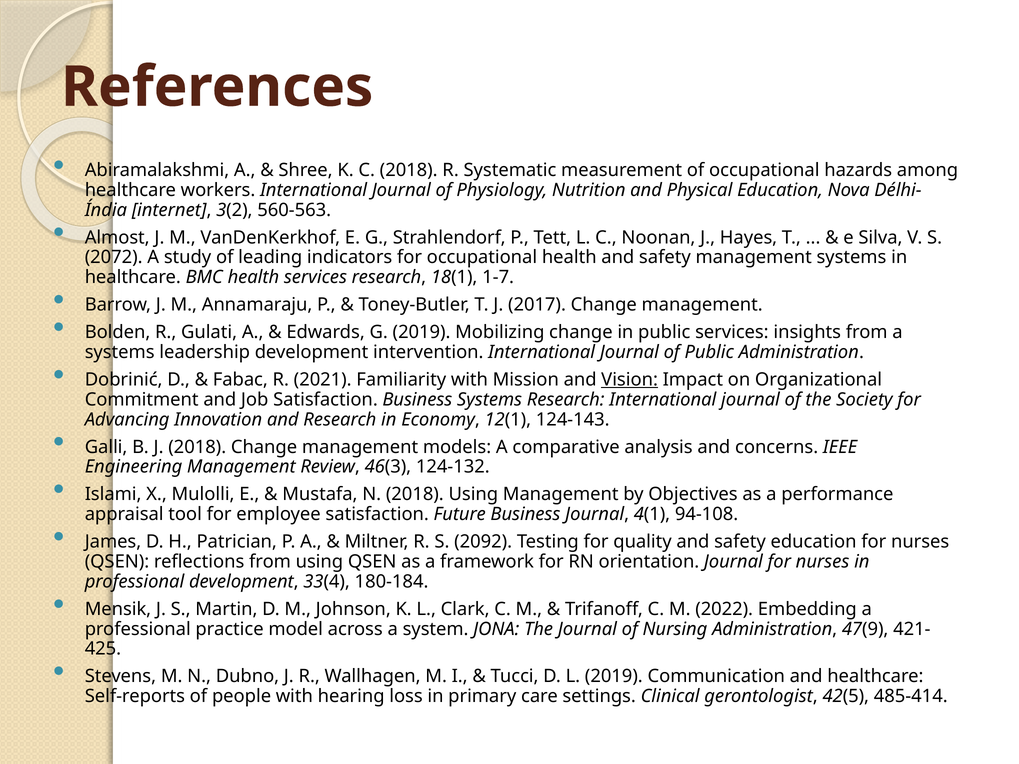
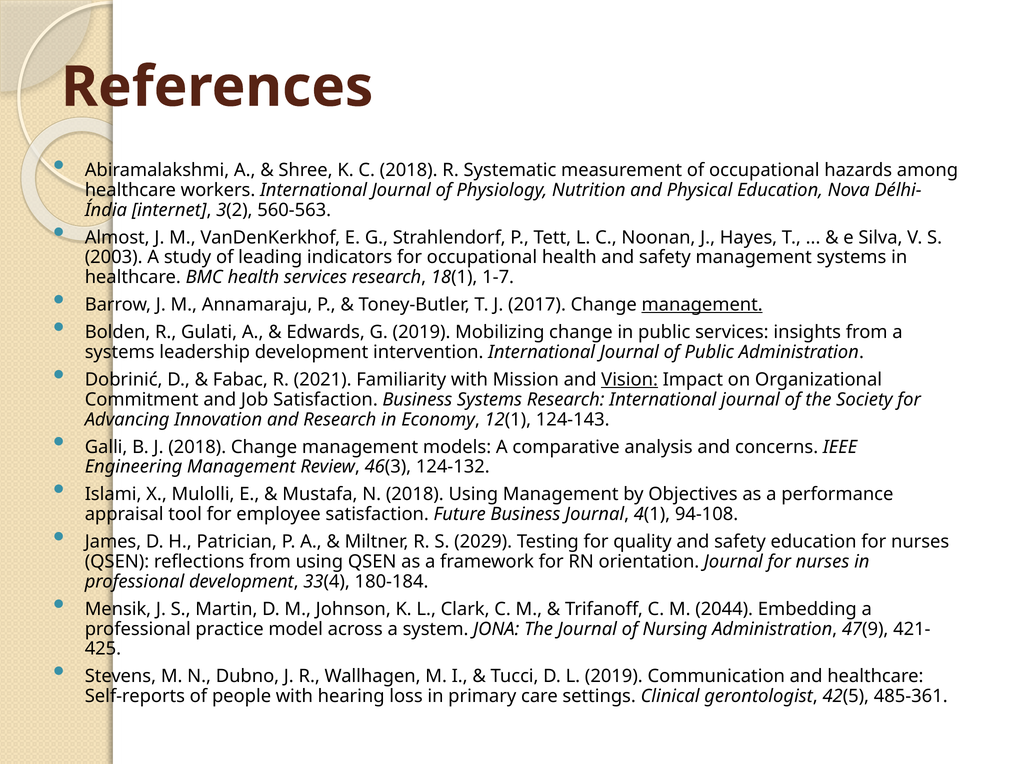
2072: 2072 -> 2003 (114, 257)
management underline: none -> present (702, 305)
2092: 2092 -> 2029 (483, 542)
2022: 2022 -> 2044 (724, 609)
485-414: 485-414 -> 485-361 (911, 696)
